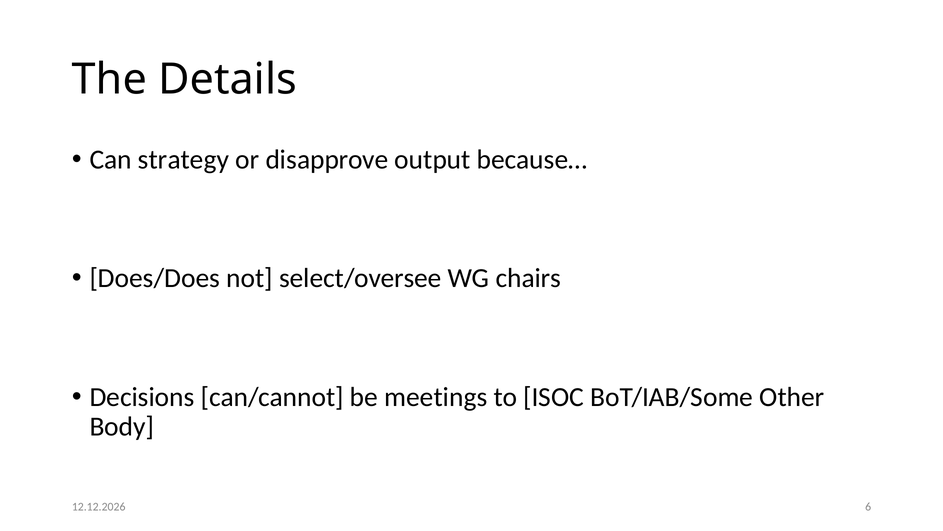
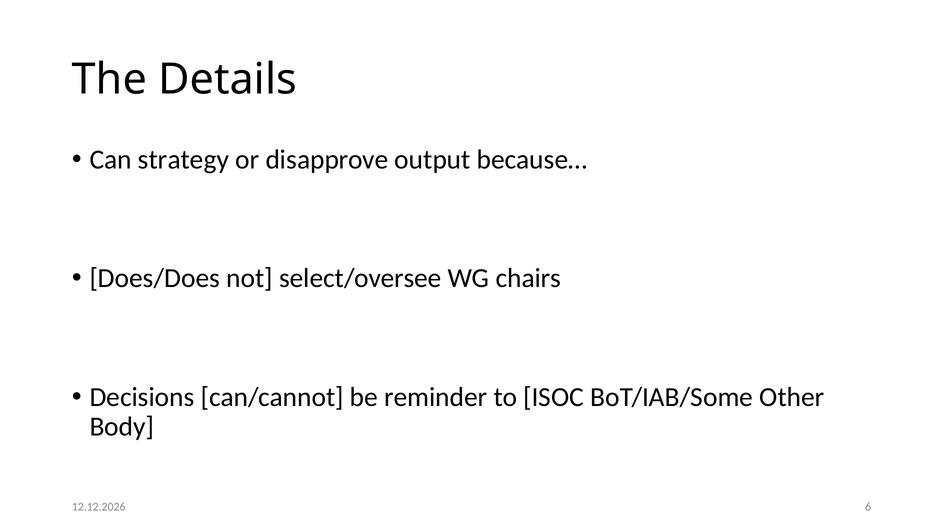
meetings: meetings -> reminder (436, 397)
